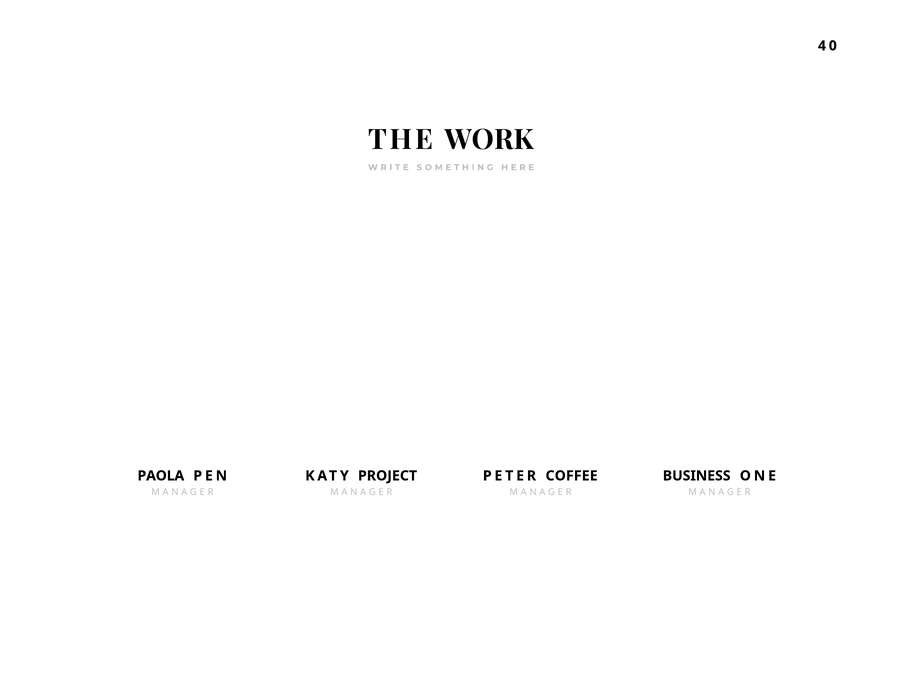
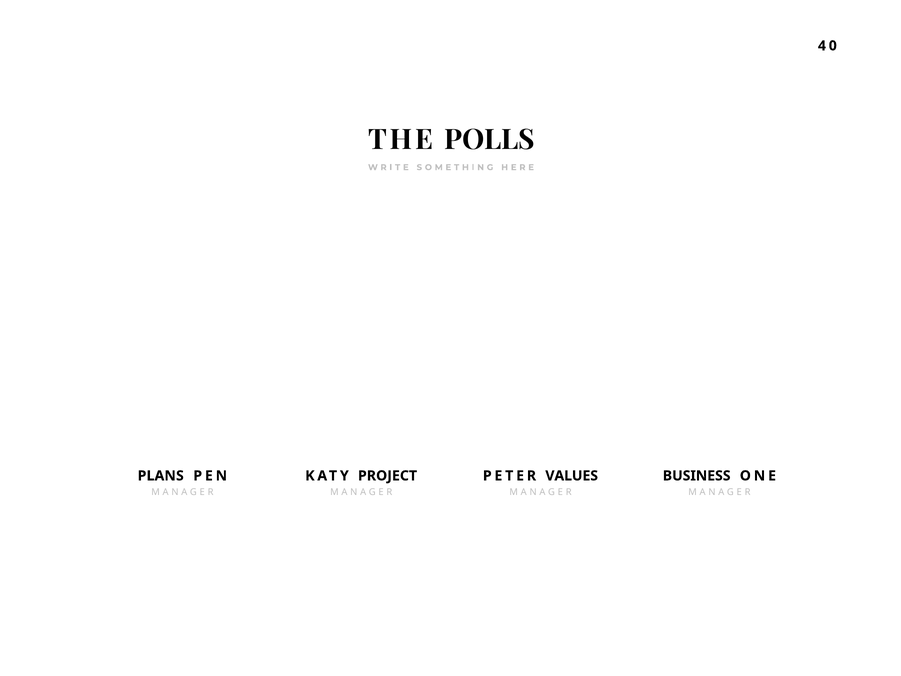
WORK: WORK -> POLLS (489, 140)
PAOLA: PAOLA -> PLANS (161, 476)
COFFEE: COFFEE -> VALUES (572, 476)
